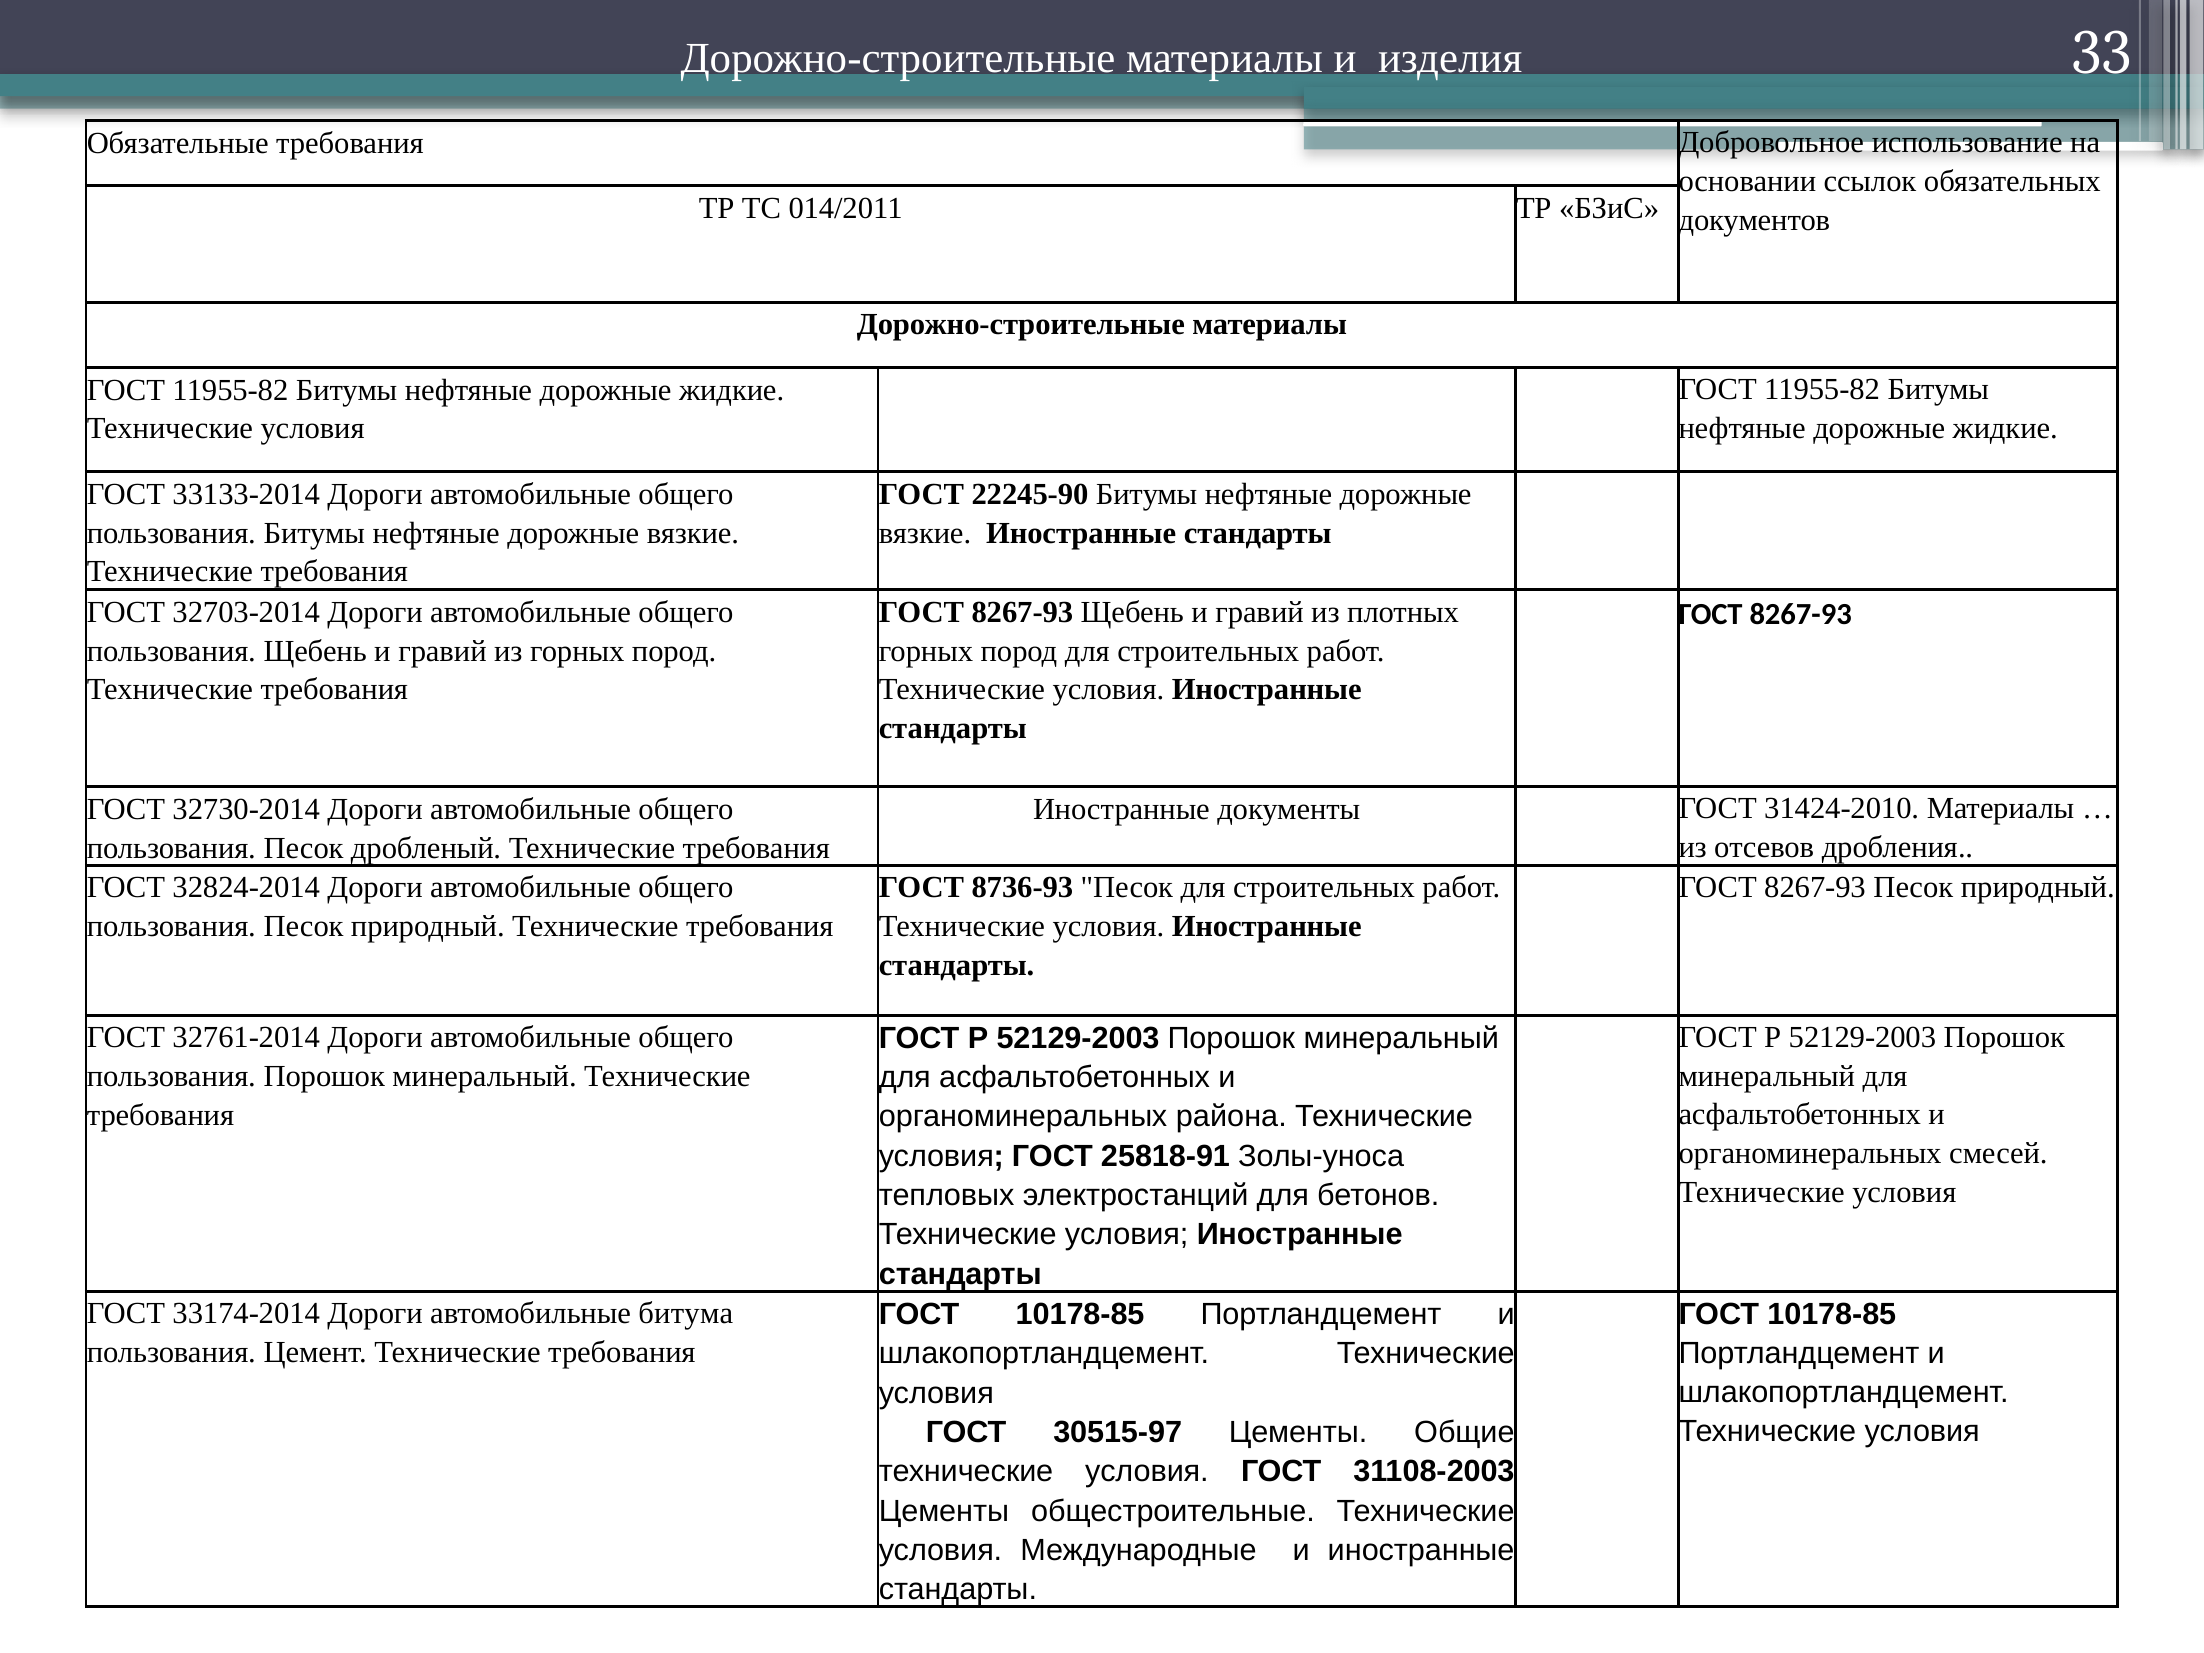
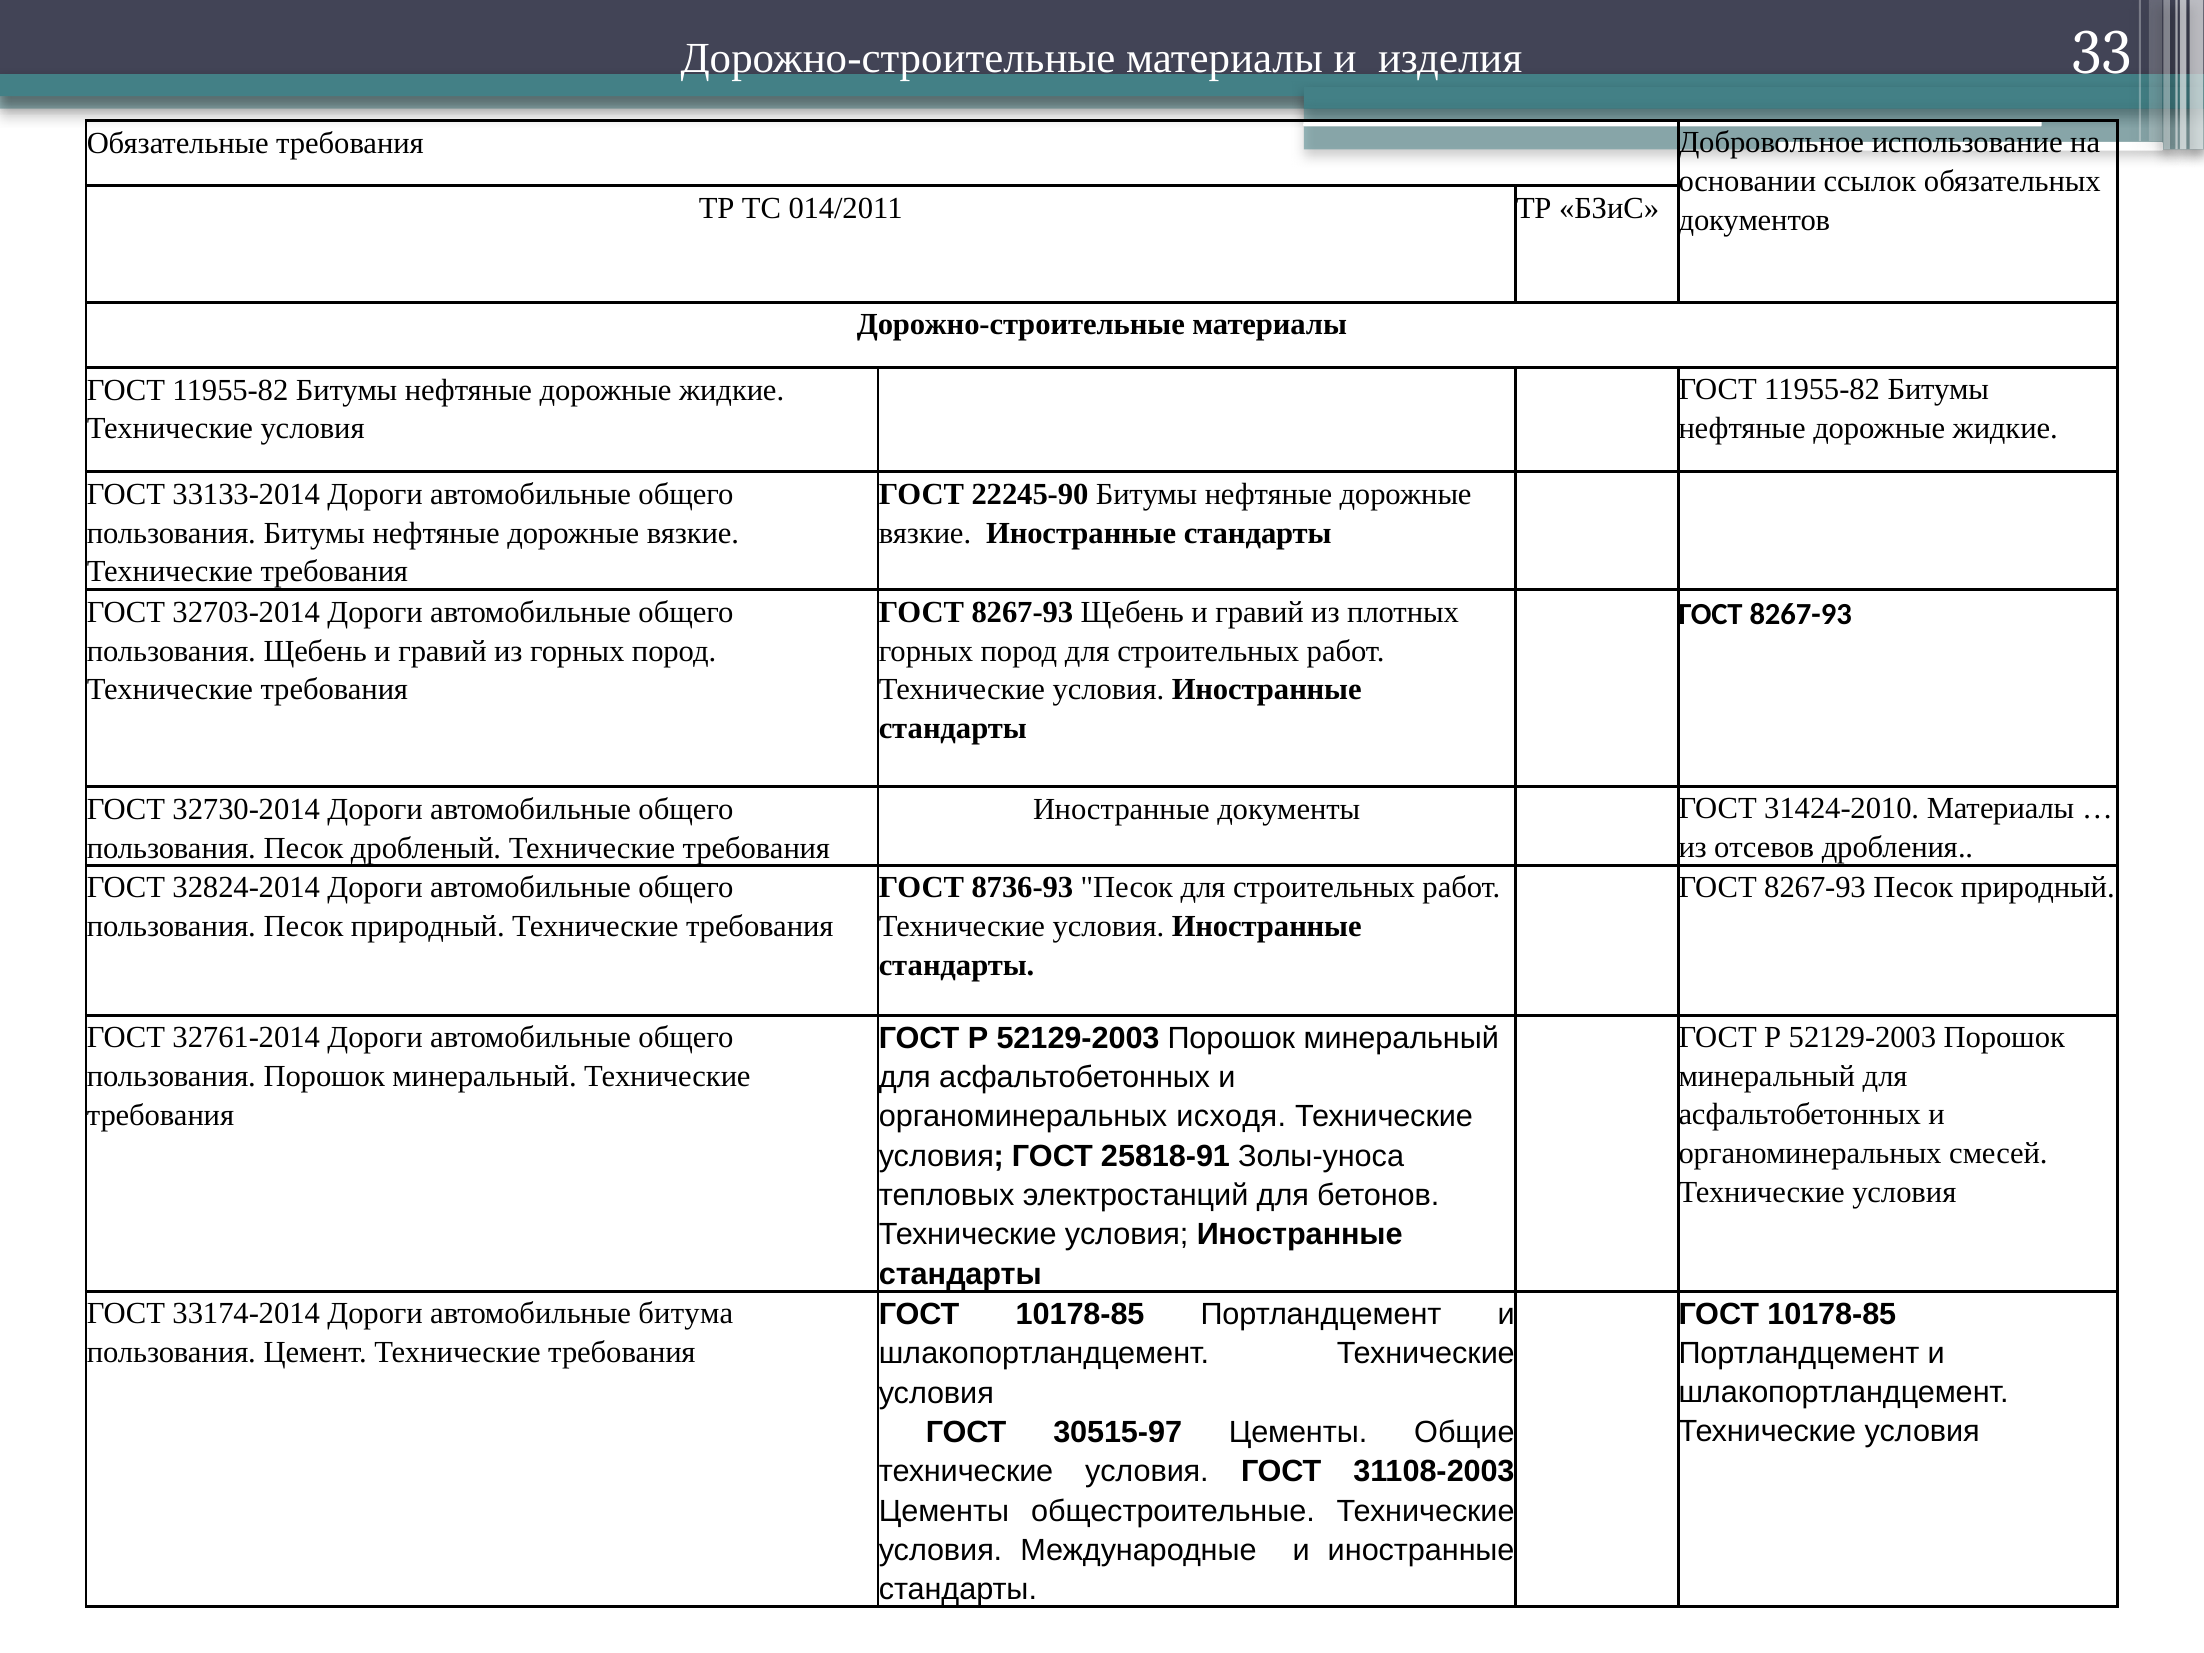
района: района -> исходя (1231, 1117)
